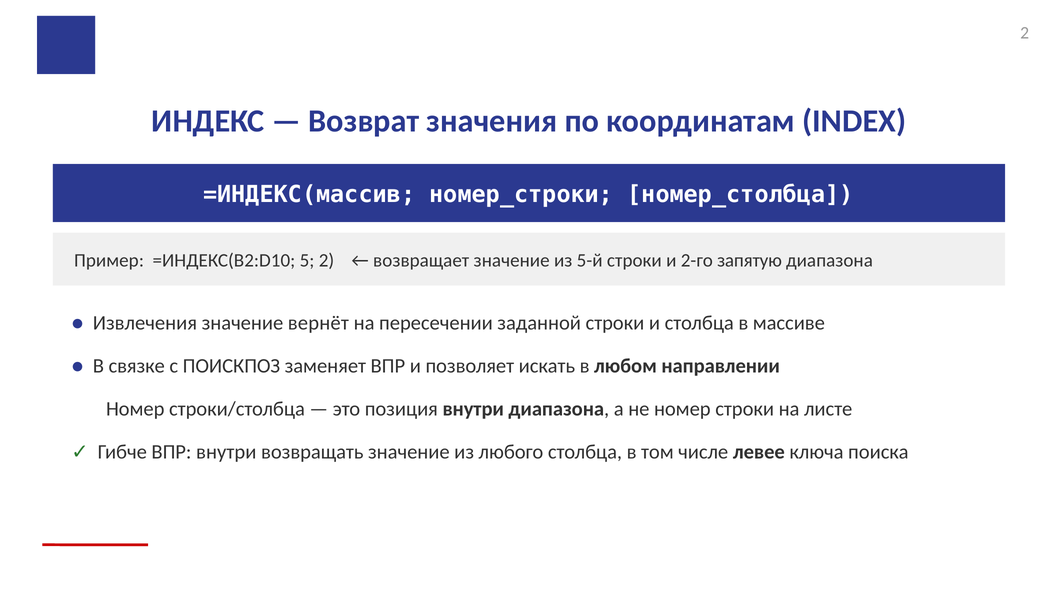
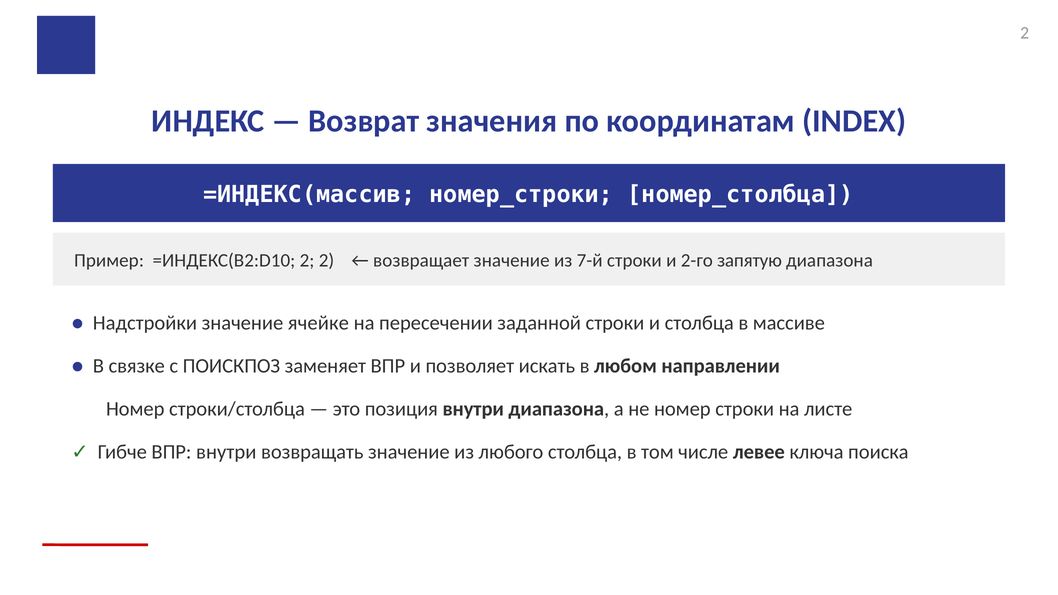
=ИНДЕКС(B2:D10 5: 5 -> 2 (307, 261)
5-й: 5-й -> 7-й (590, 261)
Извлечения: Извлечения -> Надстройки (145, 323)
вернёт: вернёт -> ячейке (318, 323)
